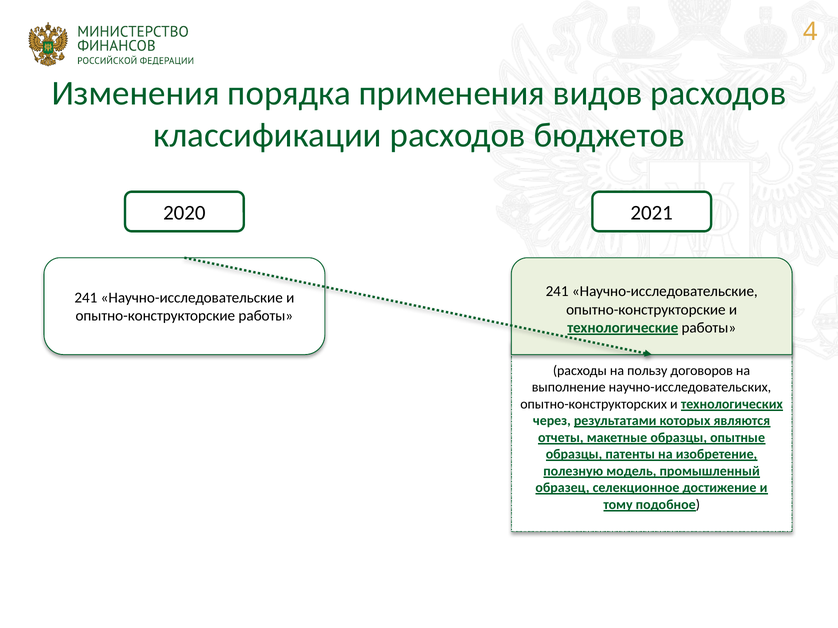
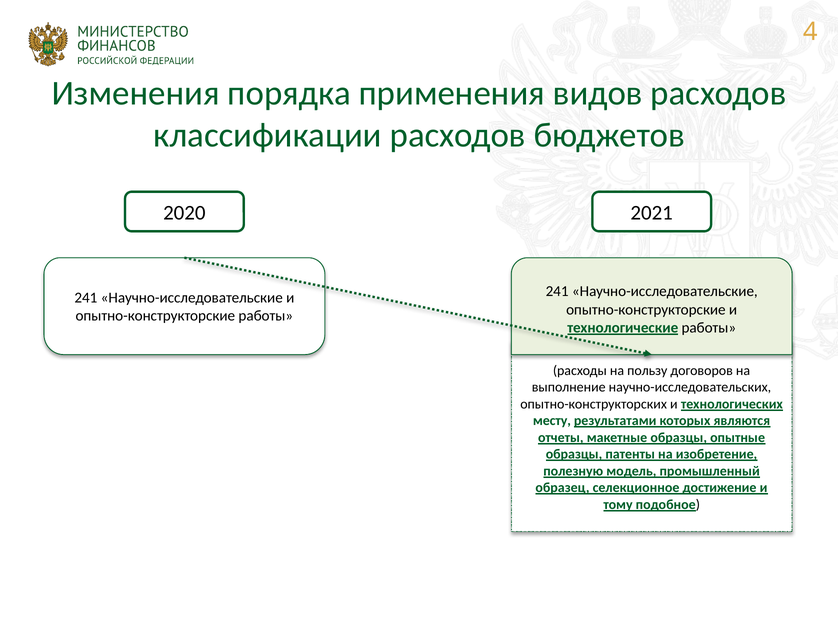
через: через -> месту (552, 421)
